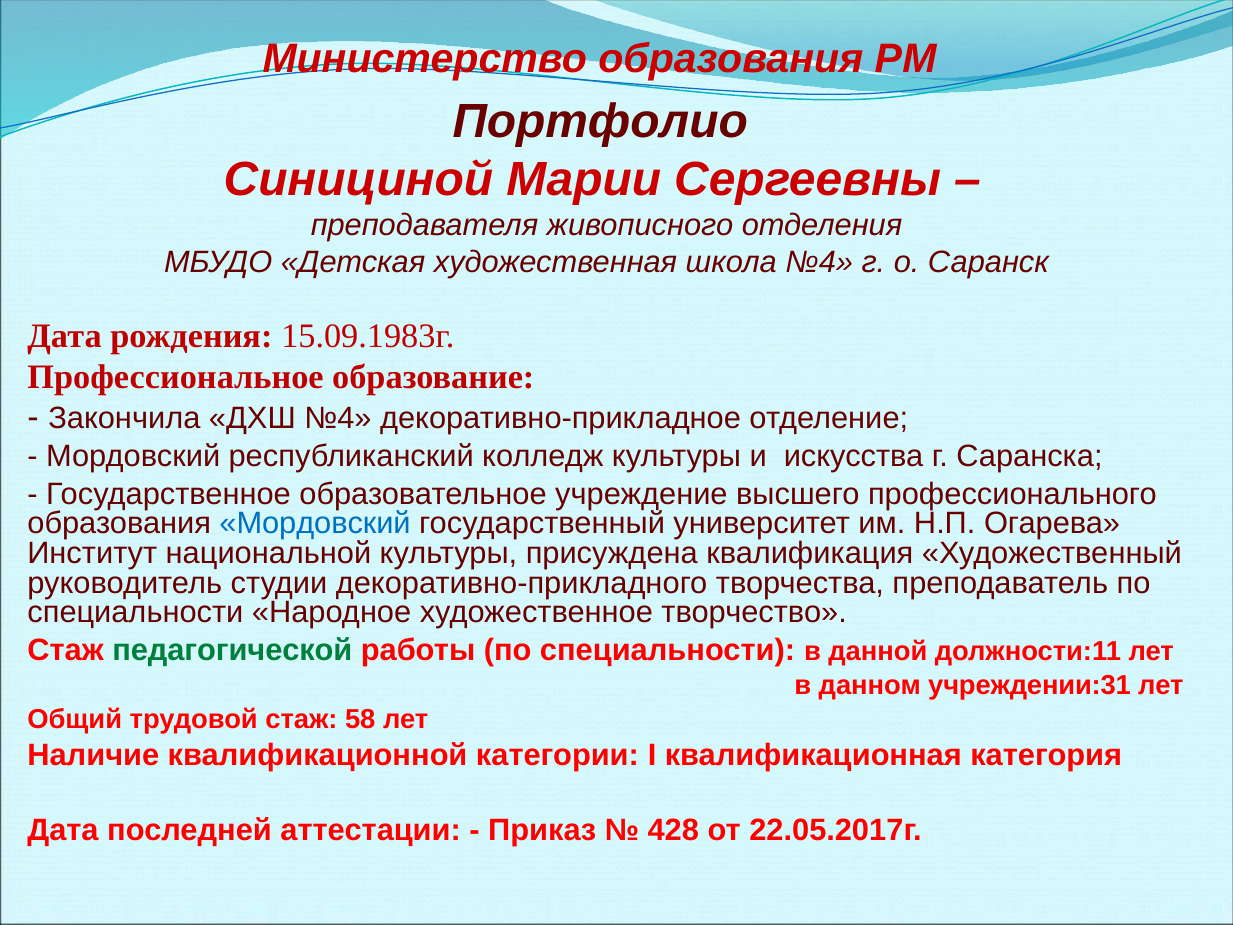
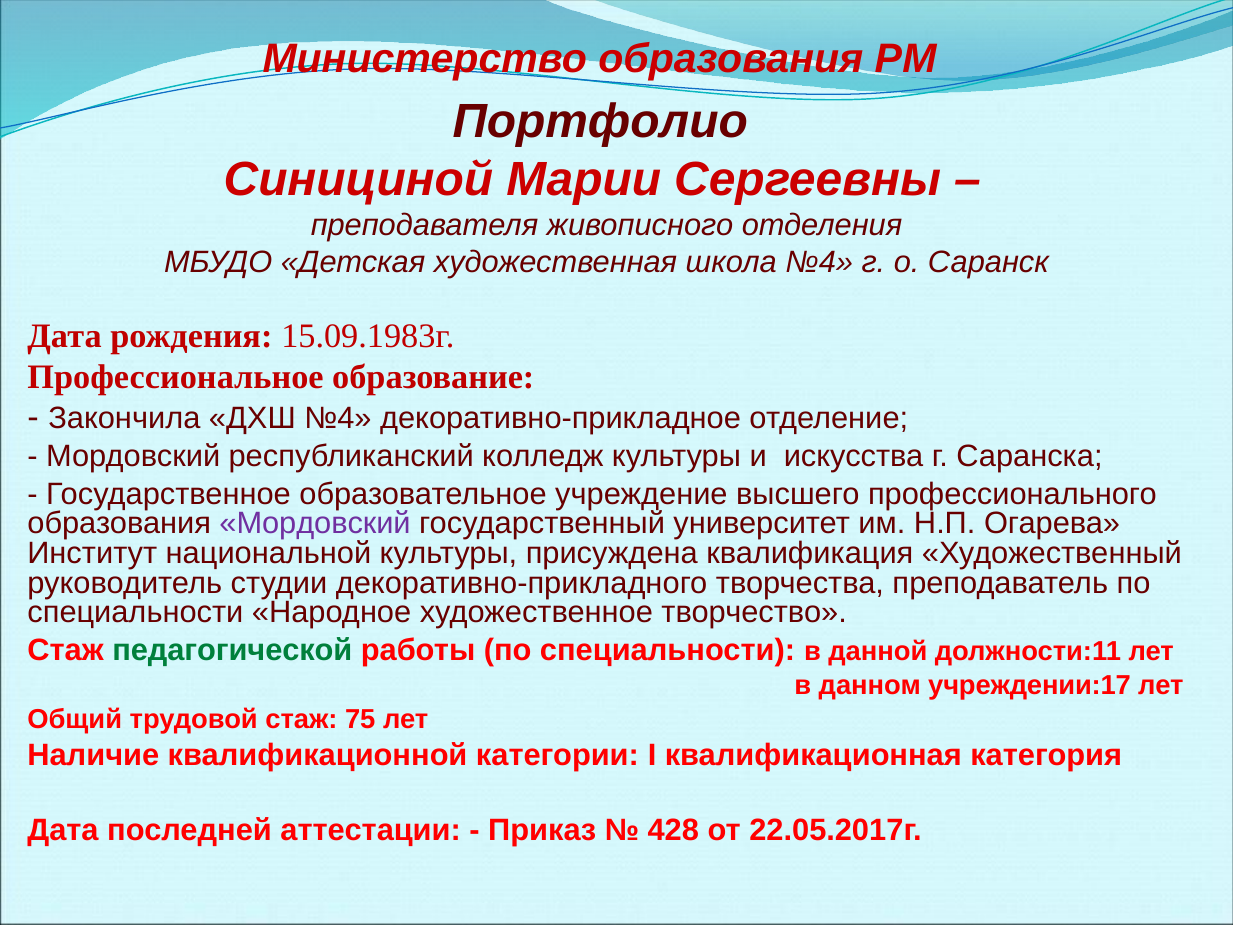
Мордовский colour: blue -> purple (315, 524)
учреждении:31: учреждении:31 -> учреждении:17 (1030, 686)
58: 58 -> 75 (360, 720)
